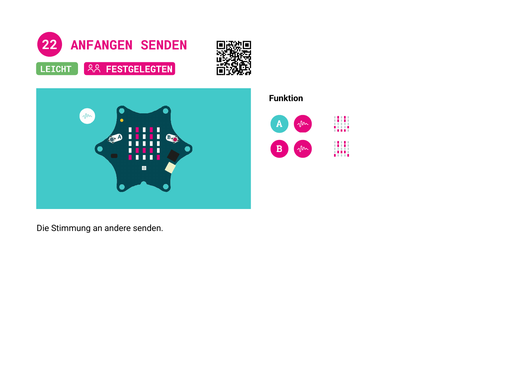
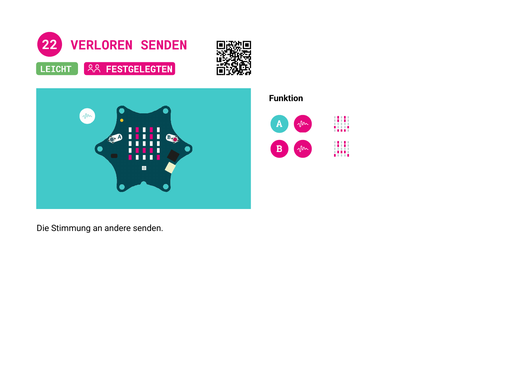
ANFANGEN: ANFANGEN -> VERLOREN (102, 45)
